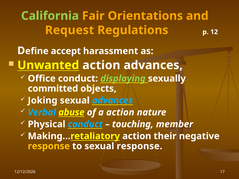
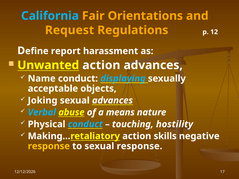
California colour: light green -> light blue (50, 16)
accept: accept -> report (66, 51)
Office: Office -> Name (42, 79)
displaying colour: light green -> light blue (123, 79)
committed: committed -> acceptable (53, 89)
advances colour: light blue -> white (112, 101)
a action: action -> means (120, 112)
member: member -> hostility (175, 124)
their: their -> skills (165, 136)
